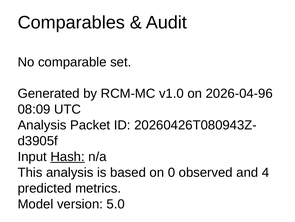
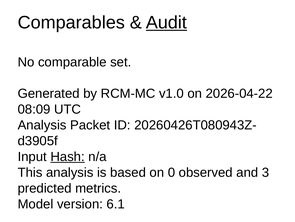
Audit underline: none -> present (166, 22)
2026-04-96: 2026-04-96 -> 2026-04-22 (239, 93)
4: 4 -> 3 (266, 172)
5.0: 5.0 -> 6.1 (116, 203)
